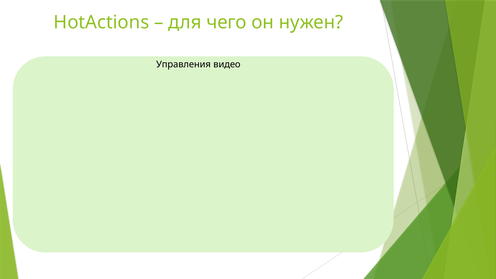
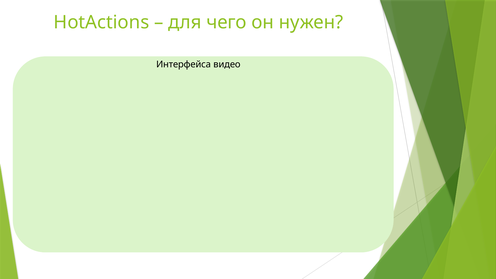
Управления: Управления -> Интерфейса (184, 64)
